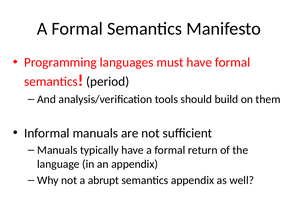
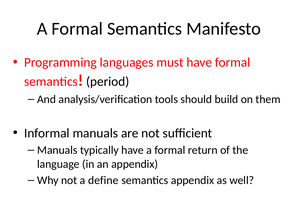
abrupt: abrupt -> define (103, 181)
